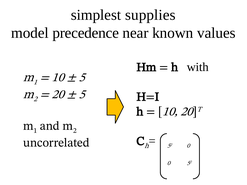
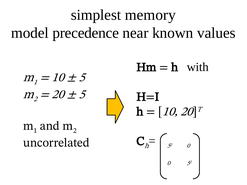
supplies: supplies -> memory (150, 15)
